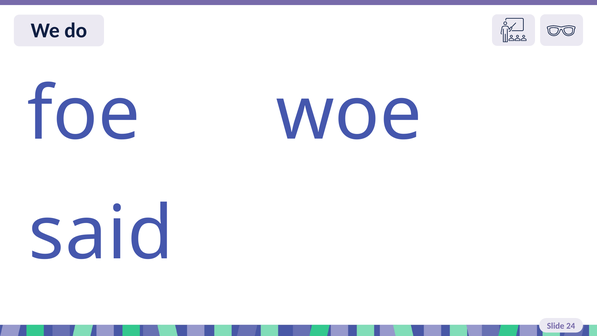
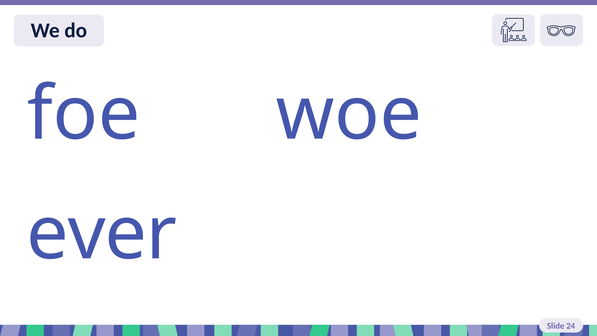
said: said -> ever (102, 234)
